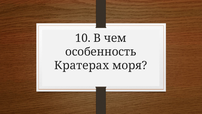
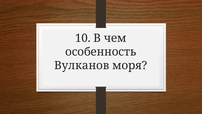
Кратерах: Кратерах -> Вулканов (82, 65)
